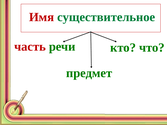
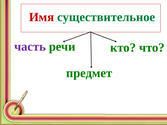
часть colour: red -> purple (30, 47)
